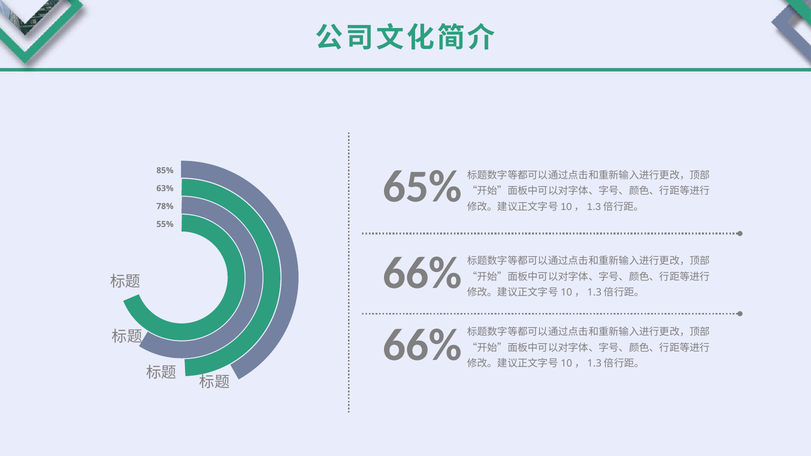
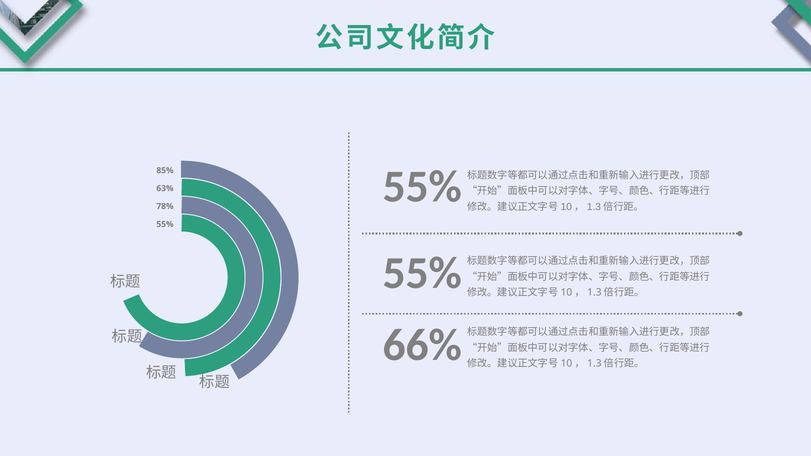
65%: 65% -> 55% (422, 187)
66%: 66% -> 55% (422, 273)
